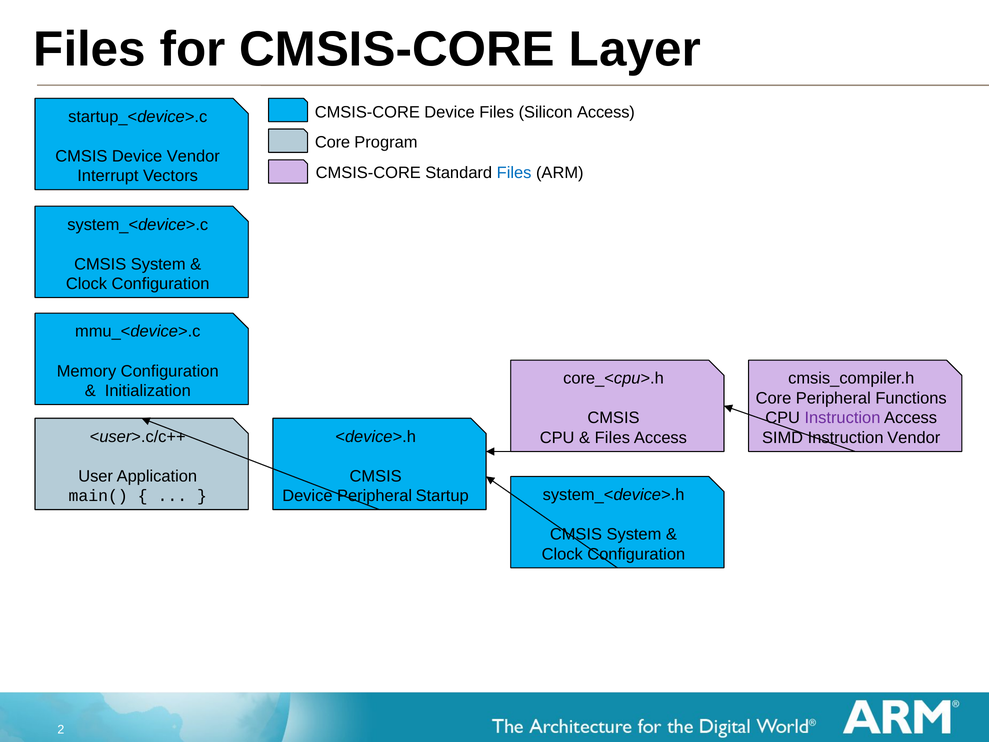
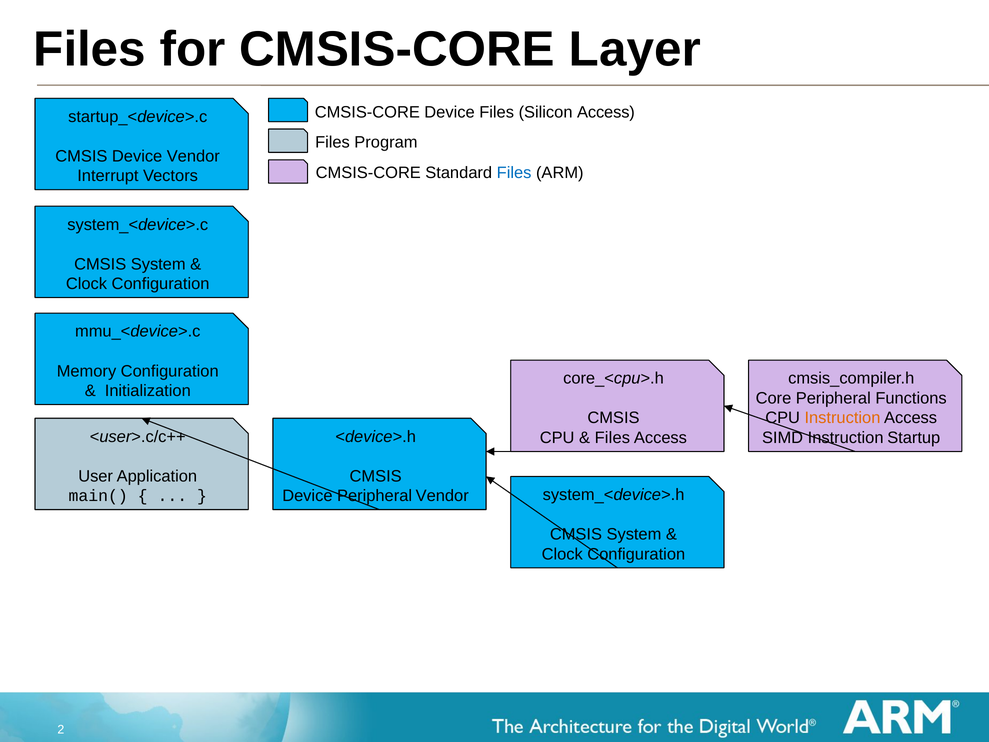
Core: Core -> Files (332, 142)
Instruction colour: purple -> orange (842, 418)
Instruction Vendor: Vendor -> Startup (914, 438)
Peripheral Startup: Startup -> Vendor (442, 496)
